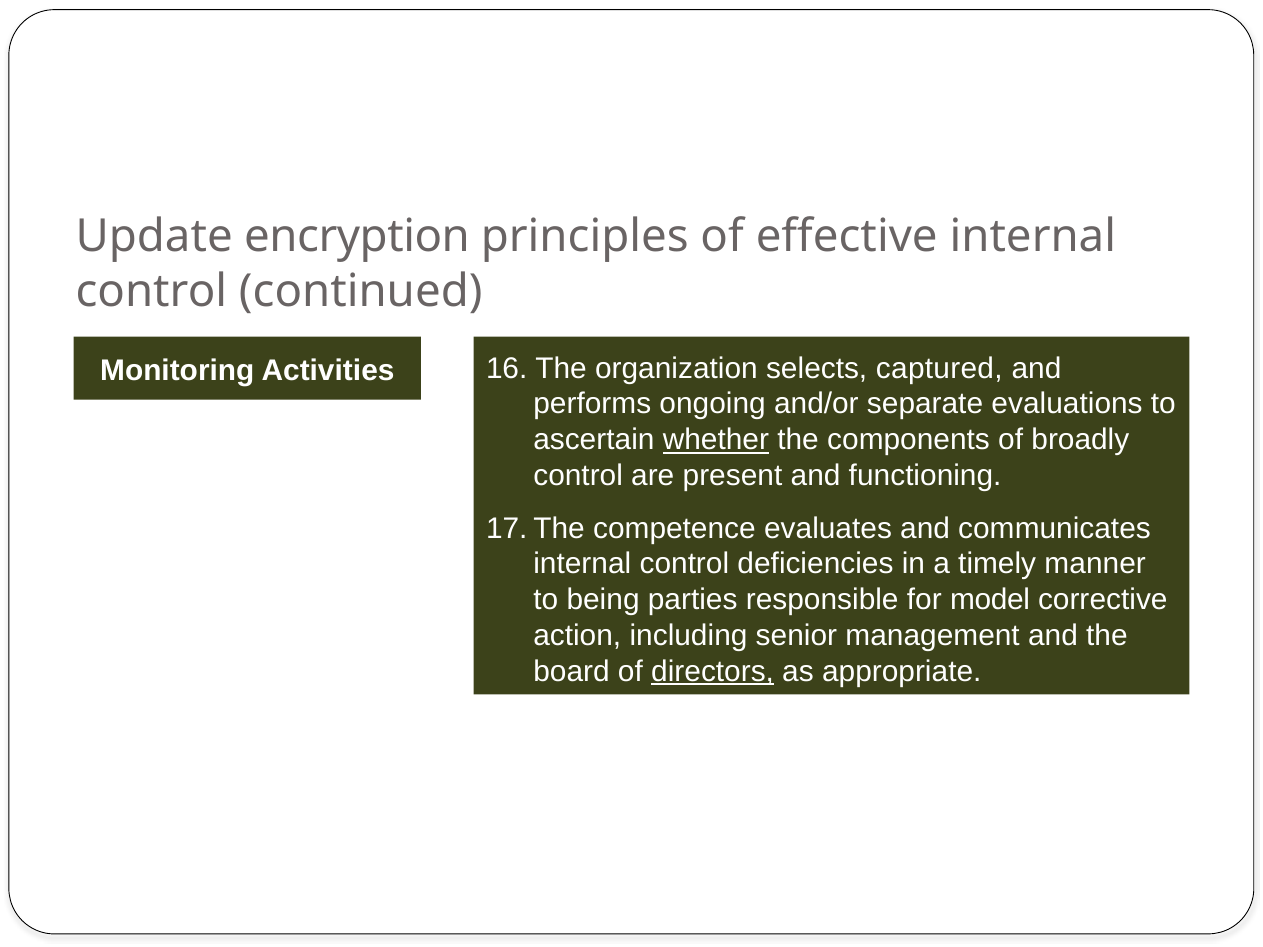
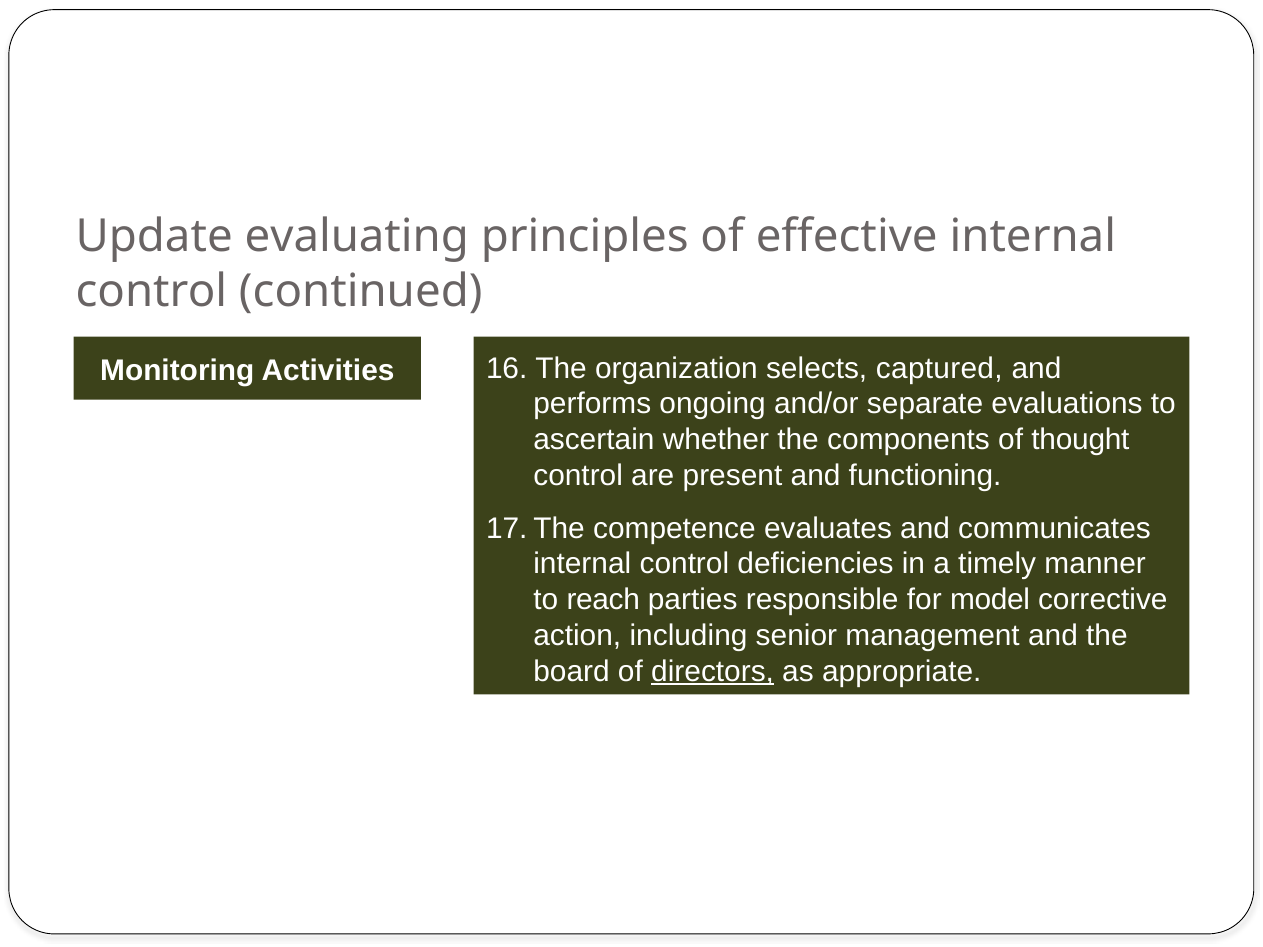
encryption: encryption -> evaluating (357, 237)
whether underline: present -> none (716, 440)
broadly: broadly -> thought (1080, 440)
being: being -> reach (603, 600)
